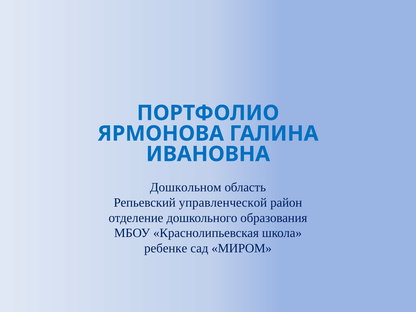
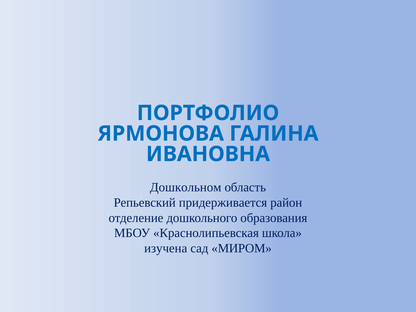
управленческой: управленческой -> придерживается (223, 203)
ребенке: ребенке -> изучена (166, 248)
